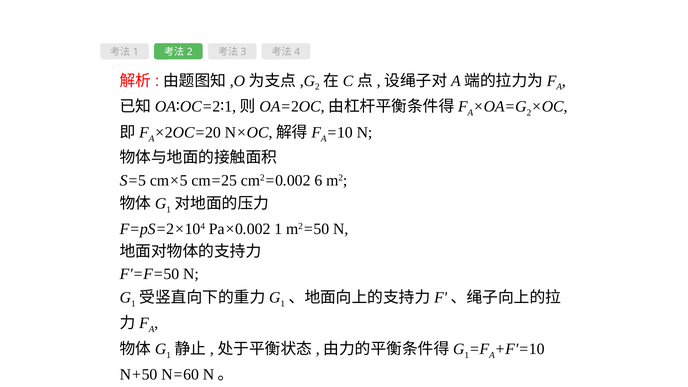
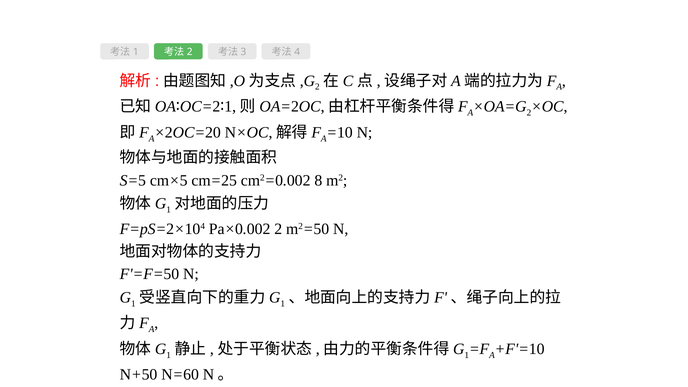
6: 6 -> 8 (318, 180)
Pa×0.002 1: 1 -> 2 (278, 229)
